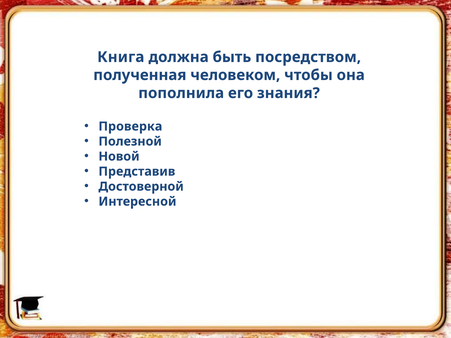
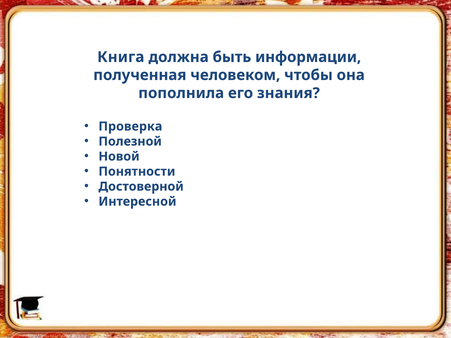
посредством: посредством -> информации (308, 57)
Представив: Представив -> Понятности (137, 172)
